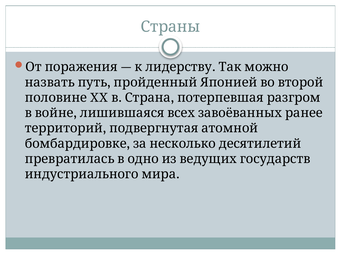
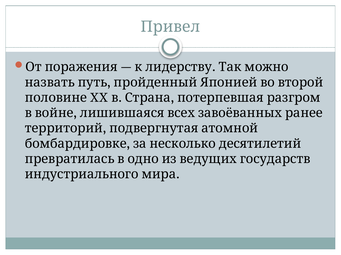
Страны: Страны -> Привел (170, 27)
